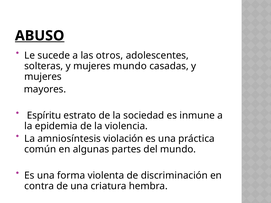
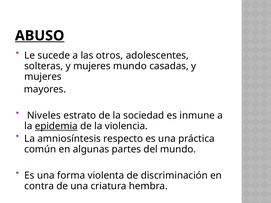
Espíritu: Espíritu -> Niveles (44, 116)
epidemia underline: none -> present (56, 126)
violación: violación -> respecto (123, 139)
